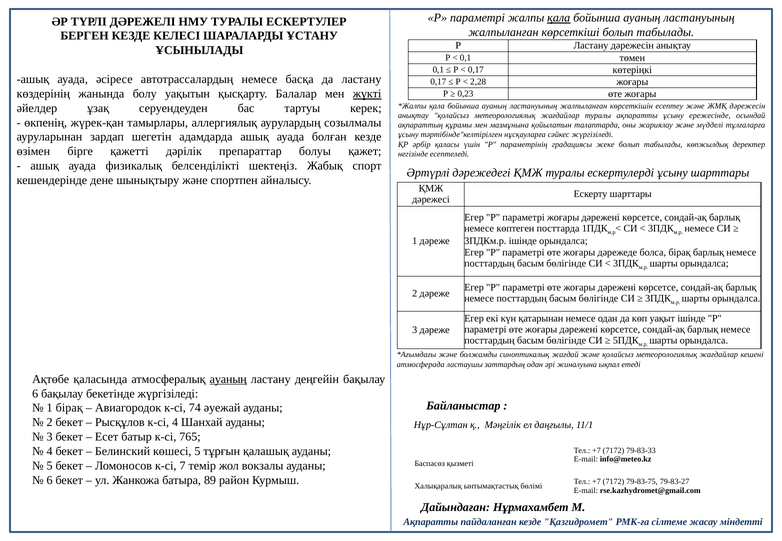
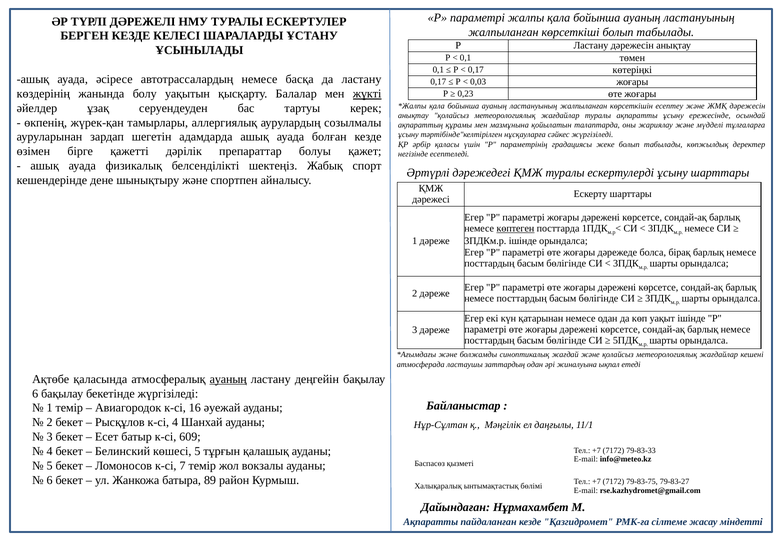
қала underline: present -> none (559, 18)
2,28: 2,28 -> 0,03 (478, 82)
көптеген underline: none -> present (515, 229)
1 бірақ: бірақ -> темір (69, 408)
74: 74 -> 16 (195, 408)
765: 765 -> 609 (190, 437)
